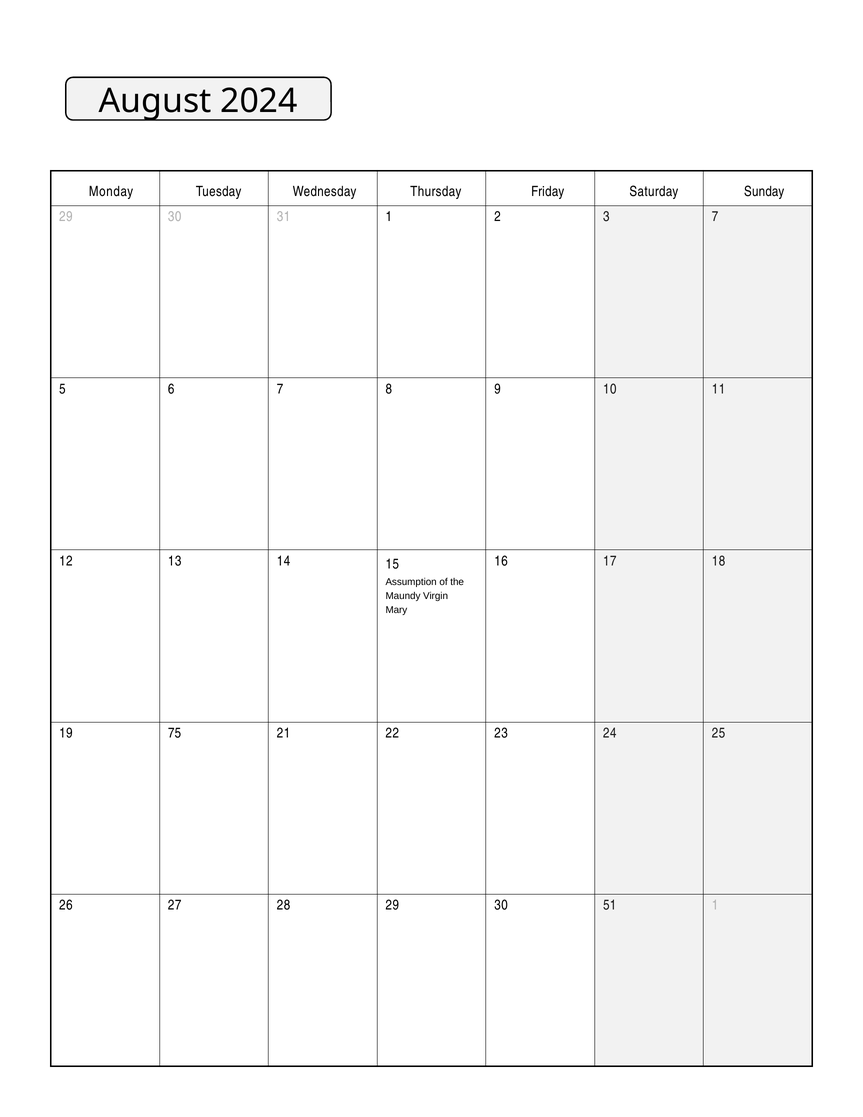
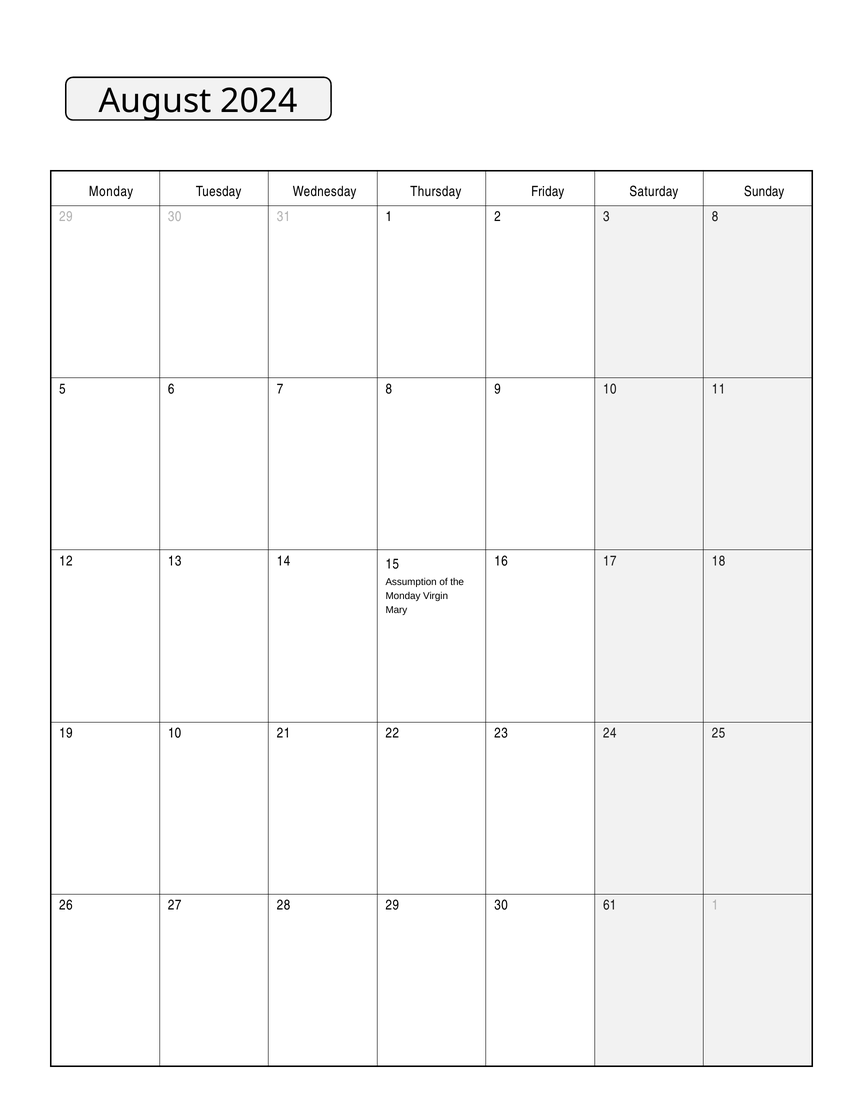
3 7: 7 -> 8 (715, 217)
Maundy: Maundy -> Monday (403, 596)
19 75: 75 -> 10 (175, 733)
51: 51 -> 61 (610, 905)
